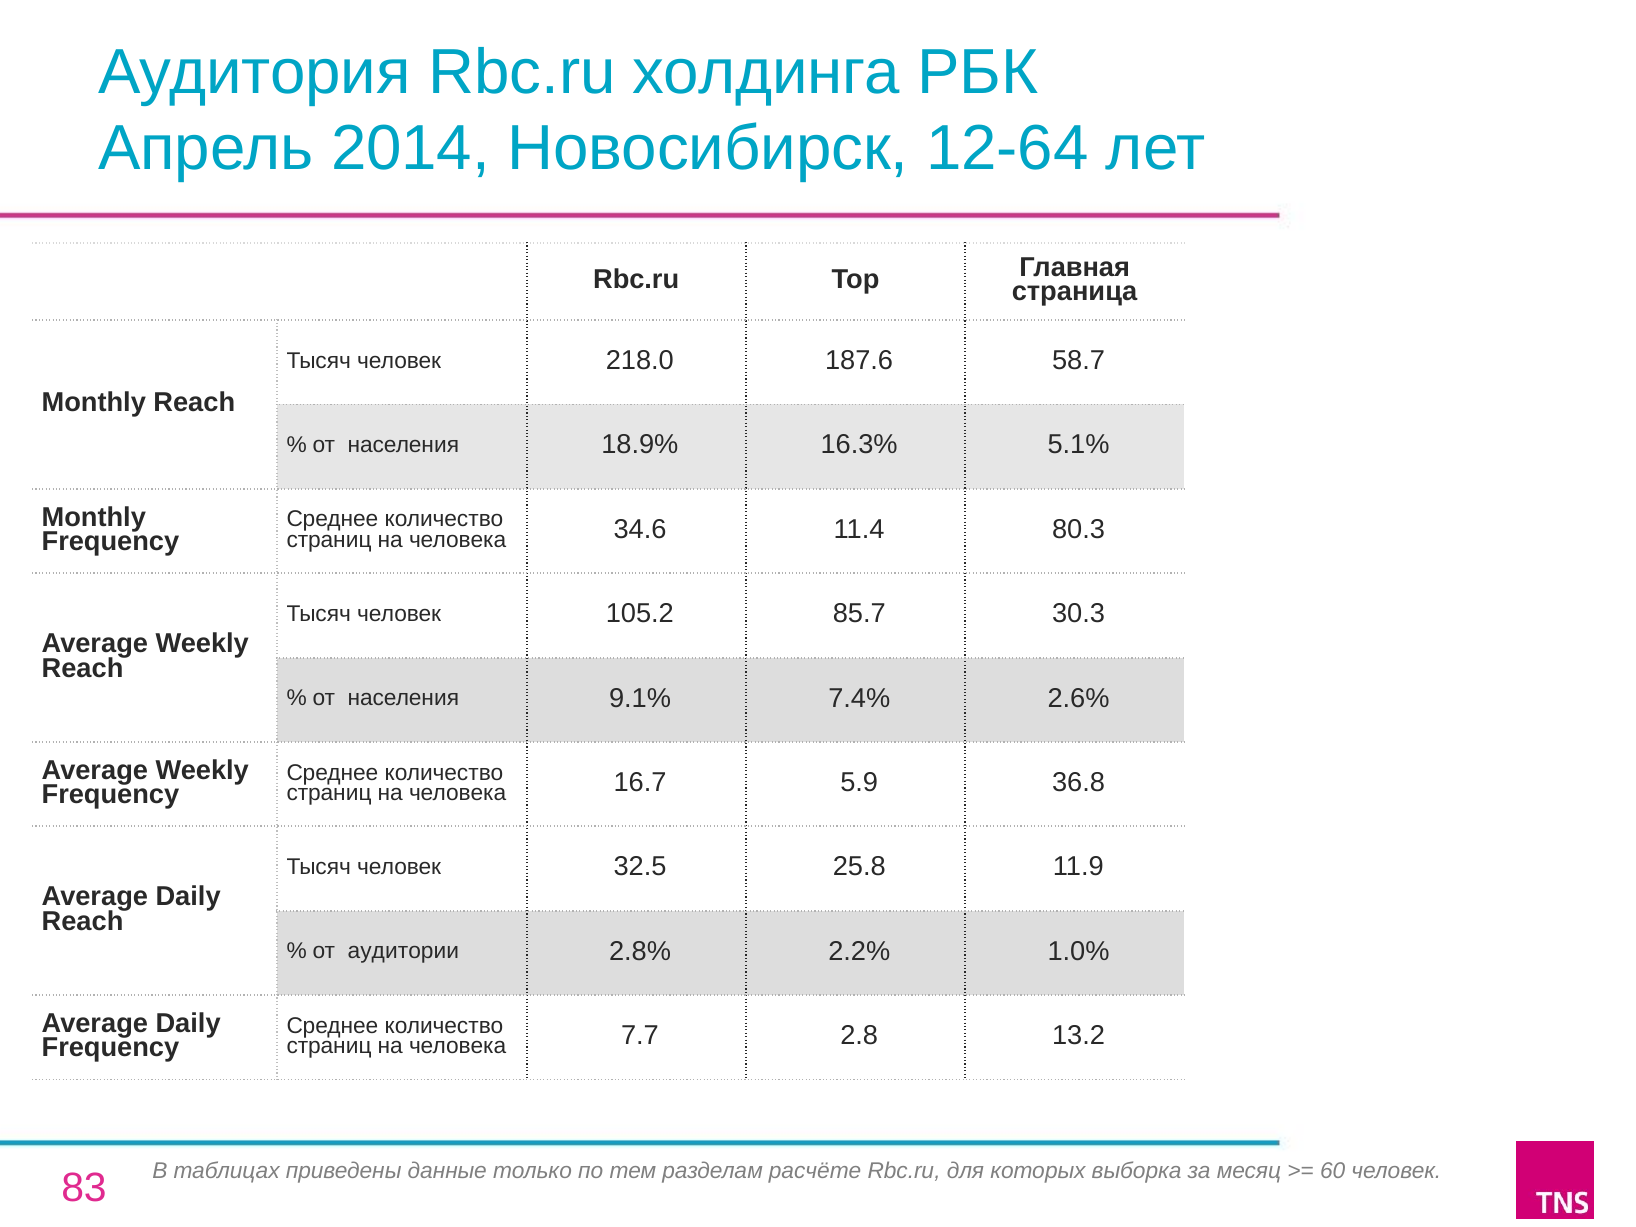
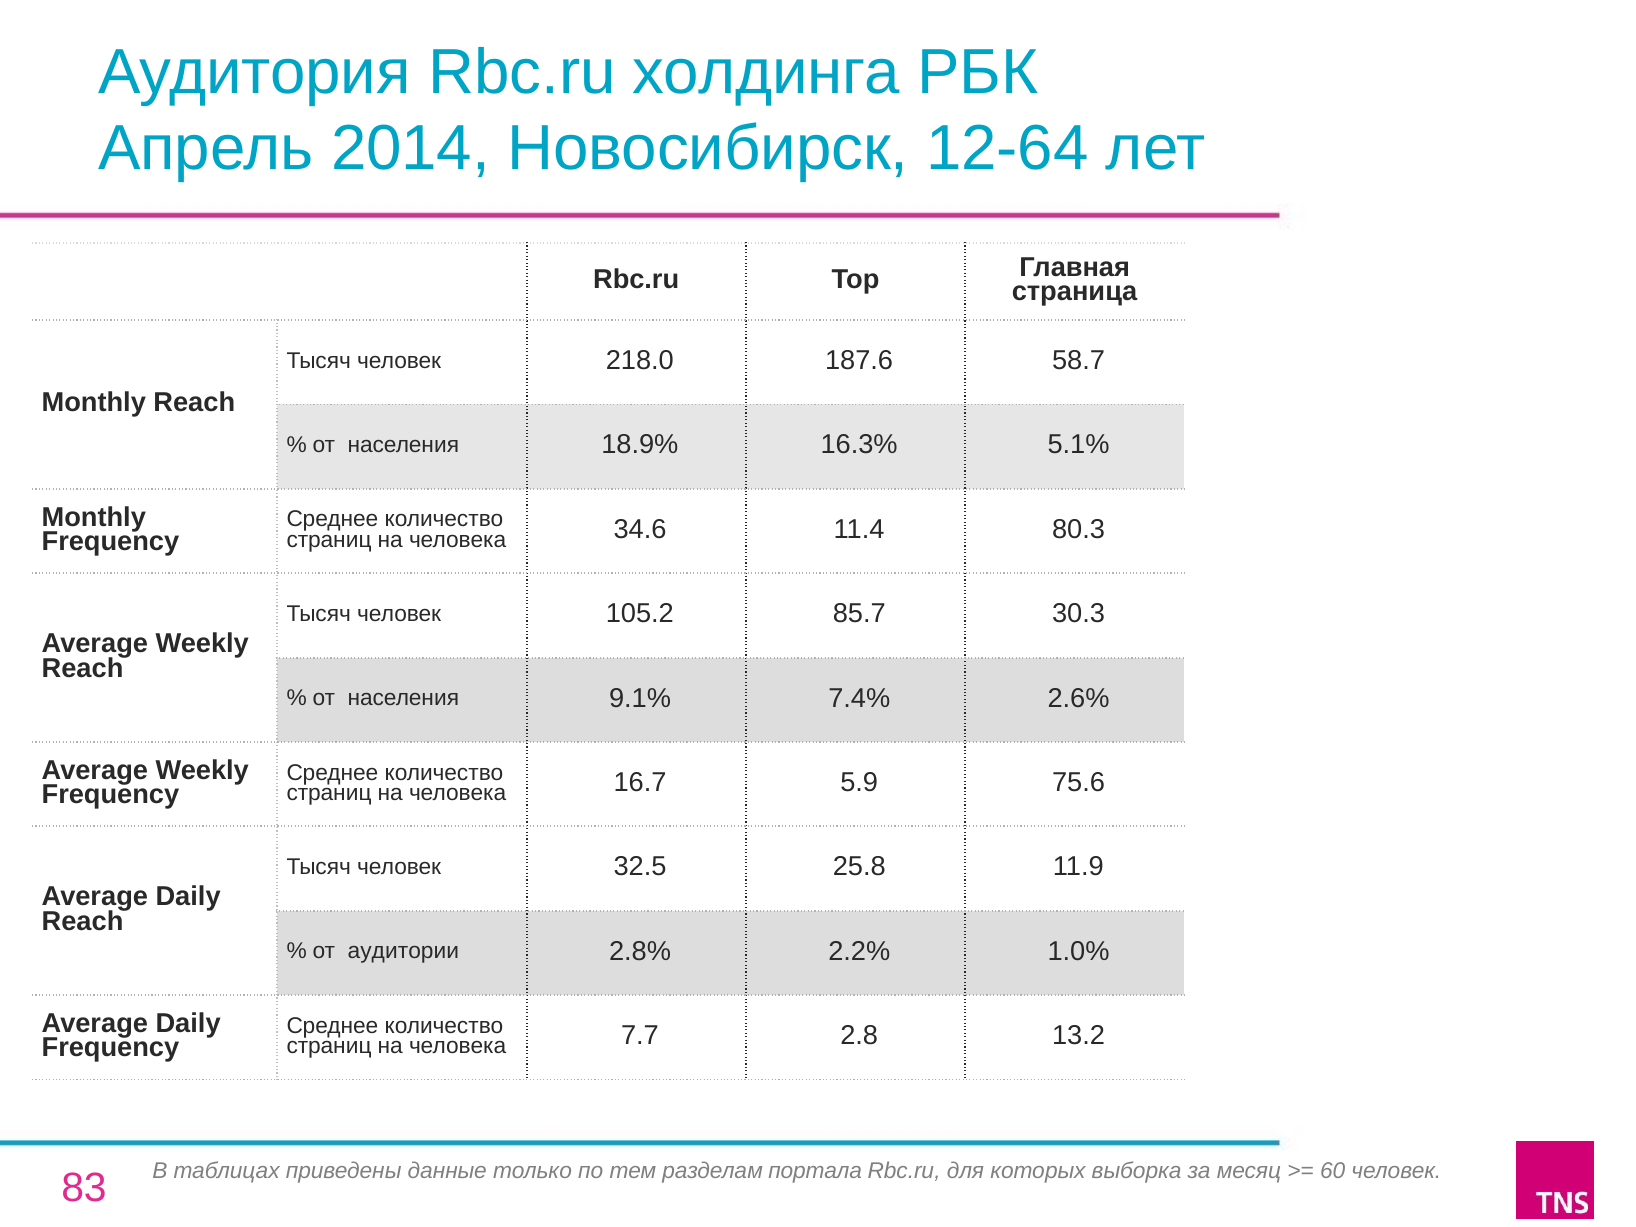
36.8: 36.8 -> 75.6 (1079, 782)
расчёте: расчёте -> портала (815, 1171)
